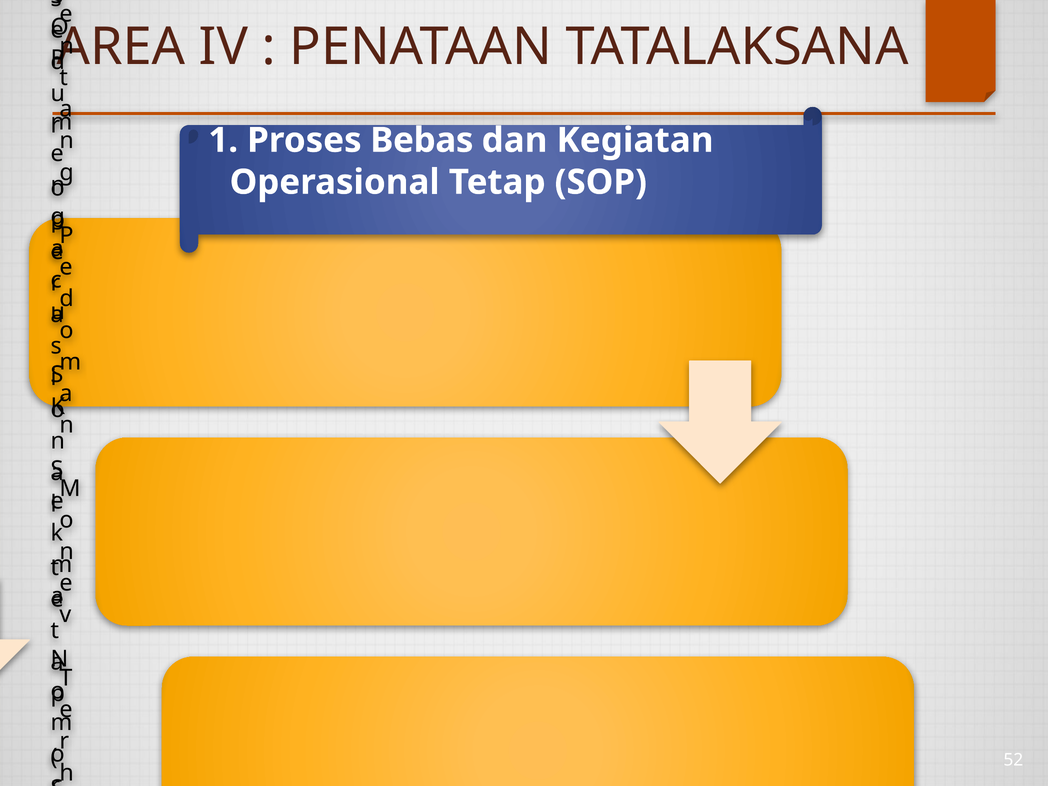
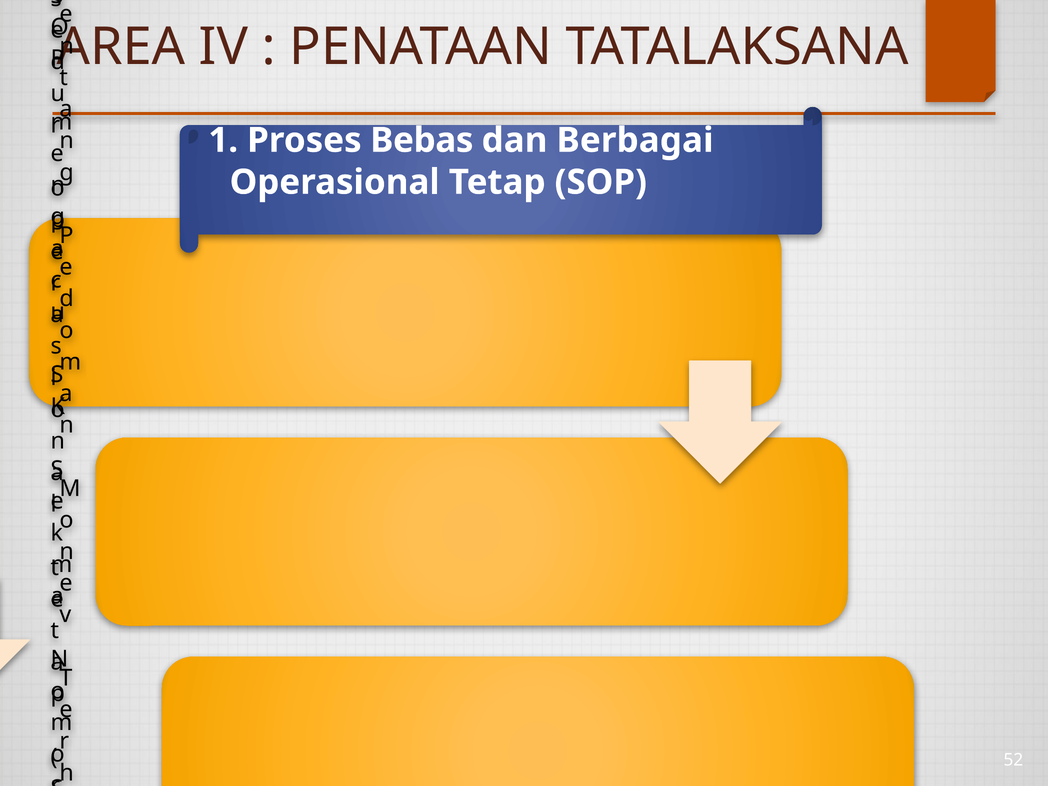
Kegiatan: Kegiatan -> Berbagai (635, 140)
